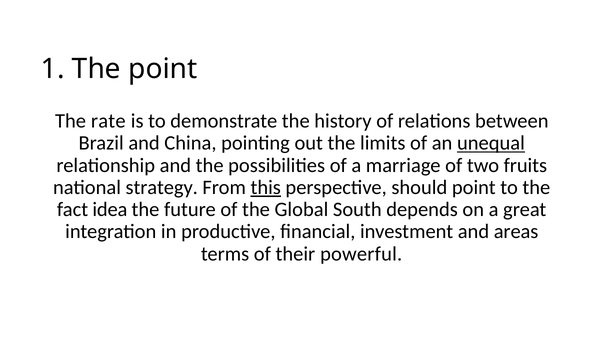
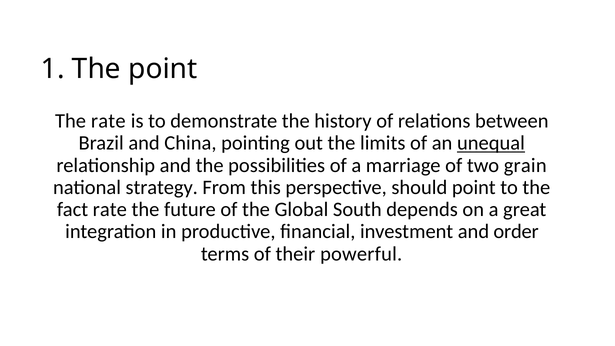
fruits: fruits -> grain (525, 165)
this underline: present -> none (266, 187)
fact idea: idea -> rate (110, 210)
areas: areas -> order (516, 232)
